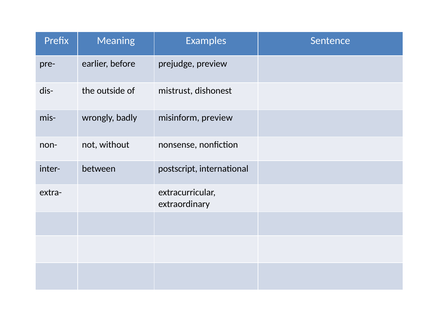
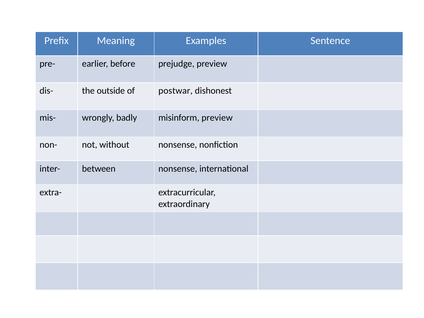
mistrust: mistrust -> postwar (176, 91)
between postscript: postscript -> nonsense (178, 169)
